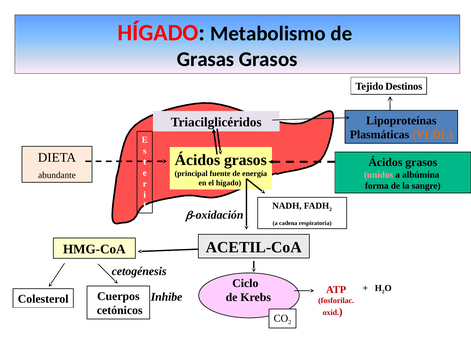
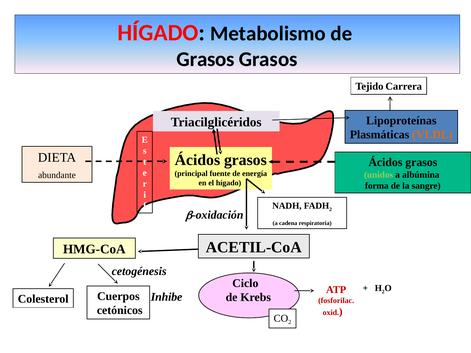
Grasas: Grasas -> Grasos (206, 59)
Destinos: Destinos -> Carrera (404, 87)
unidos colour: pink -> light green (379, 175)
